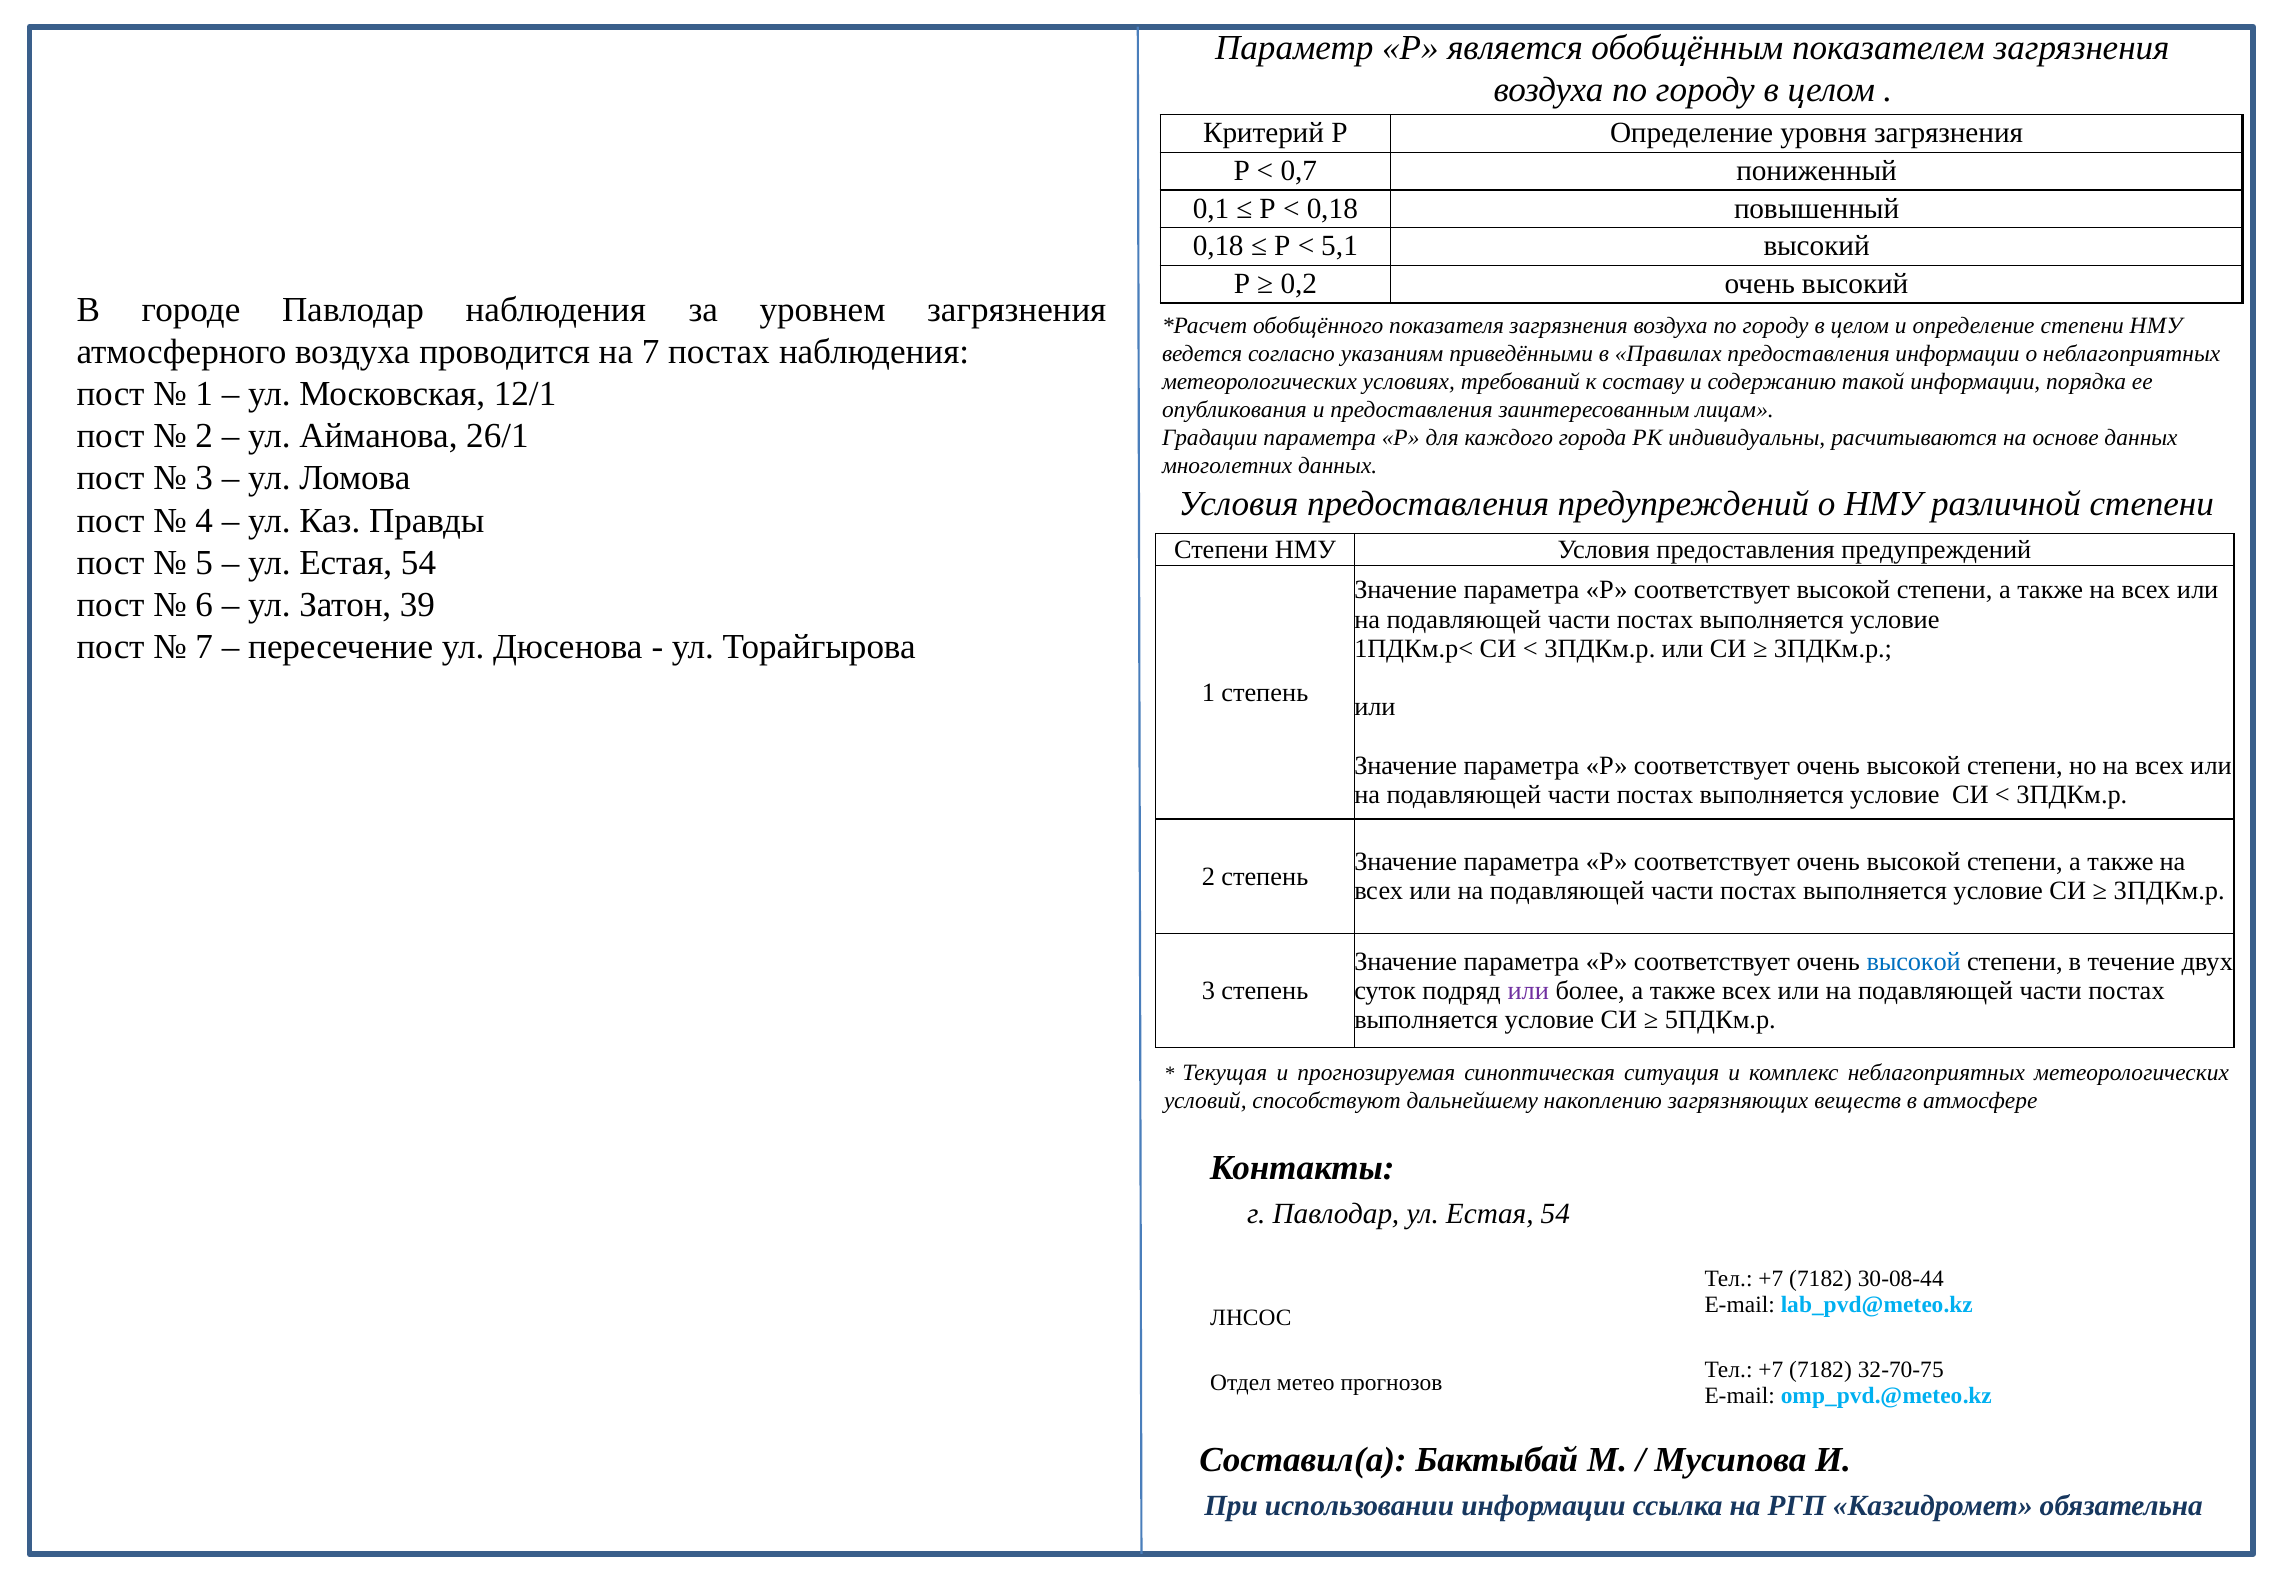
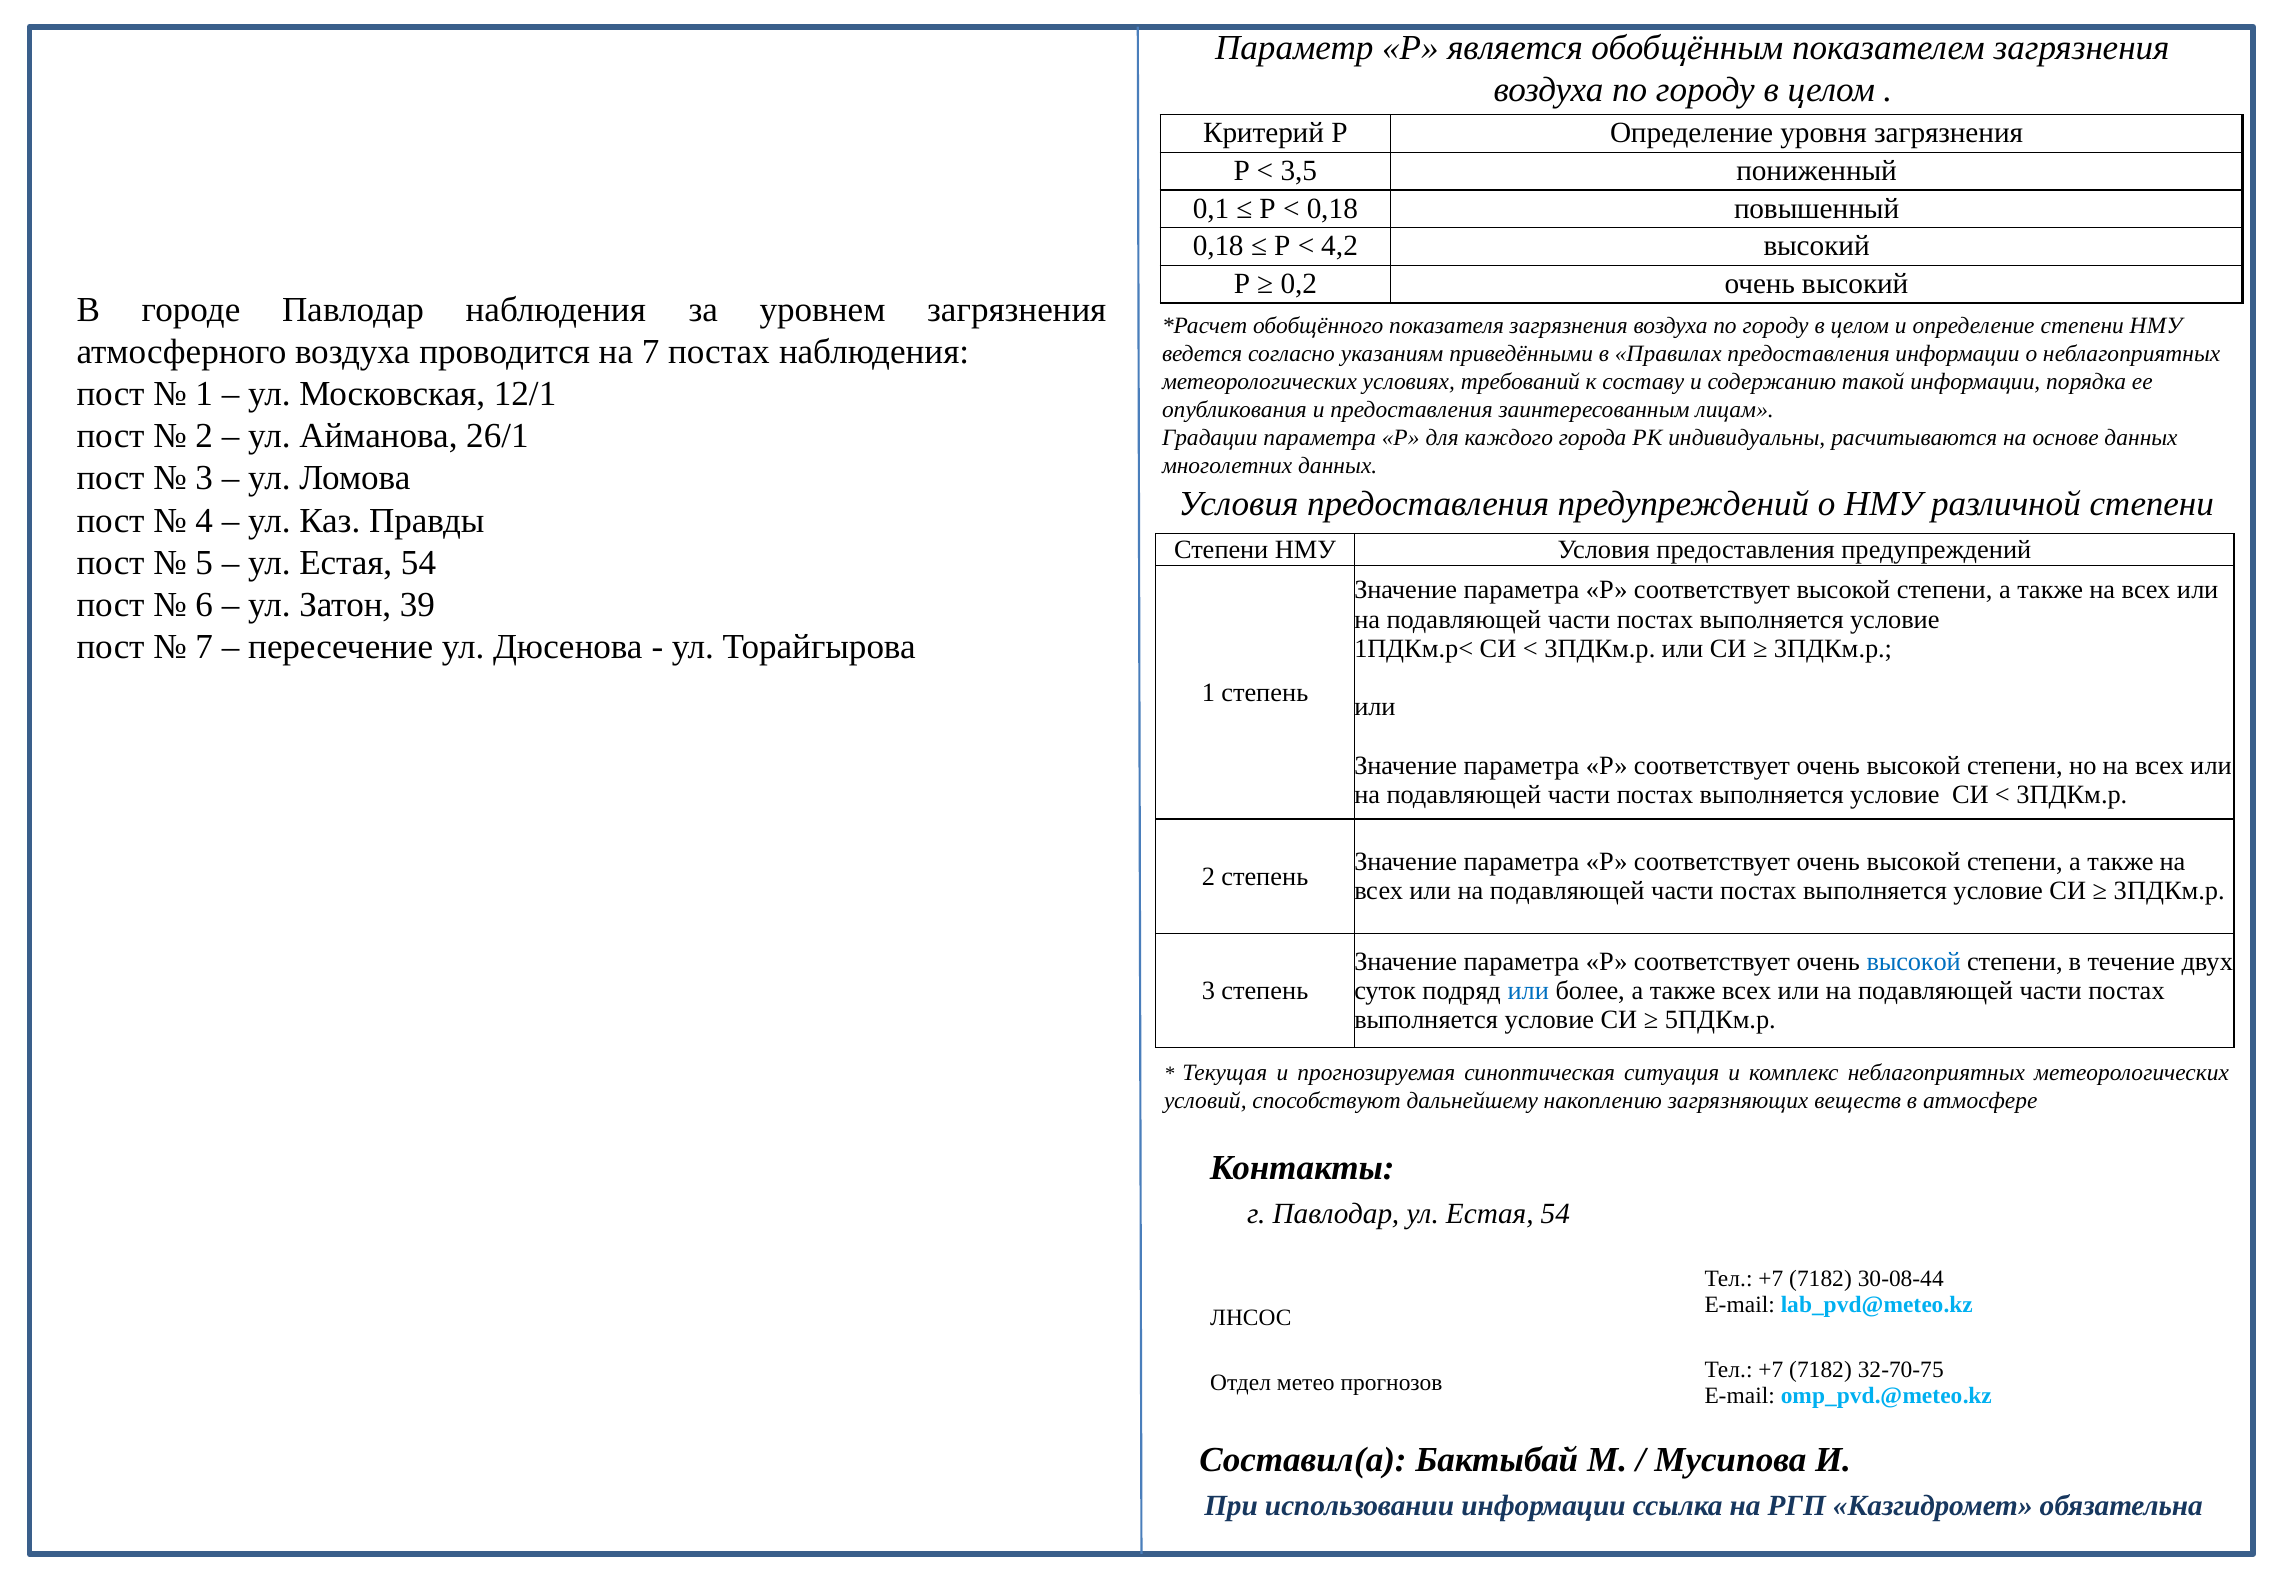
0,7: 0,7 -> 3,5 (1299, 171)
5,1: 5,1 -> 4,2 (1340, 246)
или colour: purple -> blue (1528, 990)
